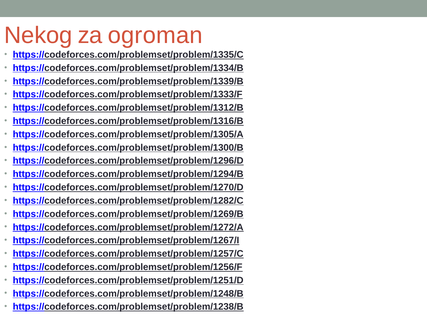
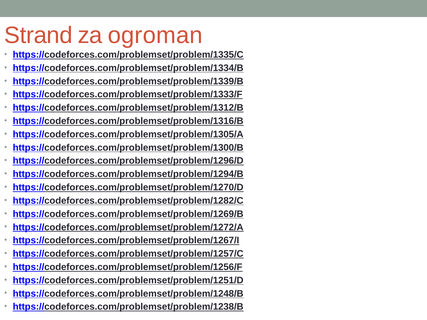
Nekog: Nekog -> Strand (38, 35)
